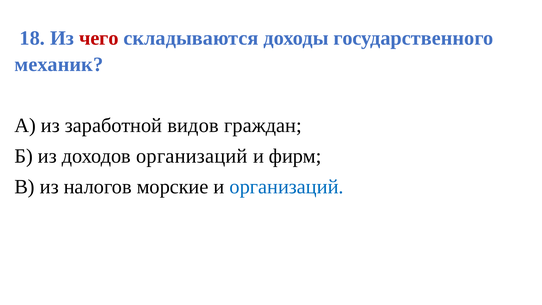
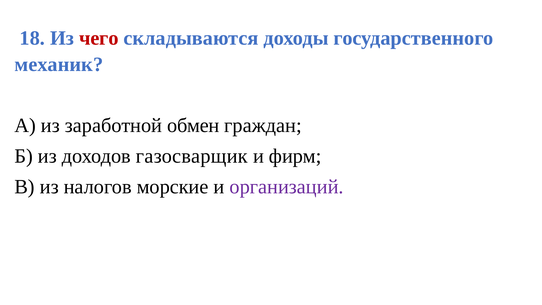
видов: видов -> обмен (193, 126)
доходов организаций: организаций -> газосварщик (192, 156)
организаций colour: blue -> purple (287, 187)
